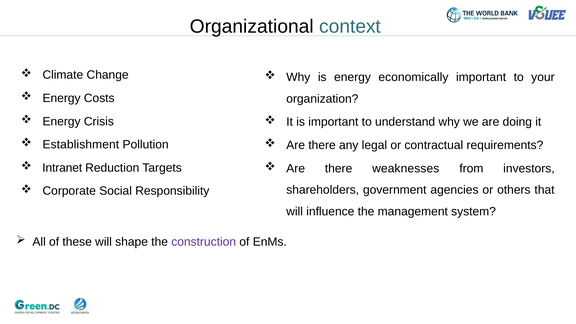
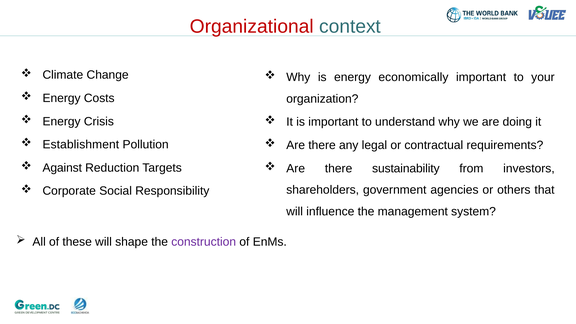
Organizational colour: black -> red (252, 27)
Intranet: Intranet -> Against (62, 168)
weaknesses: weaknesses -> sustainability (406, 168)
